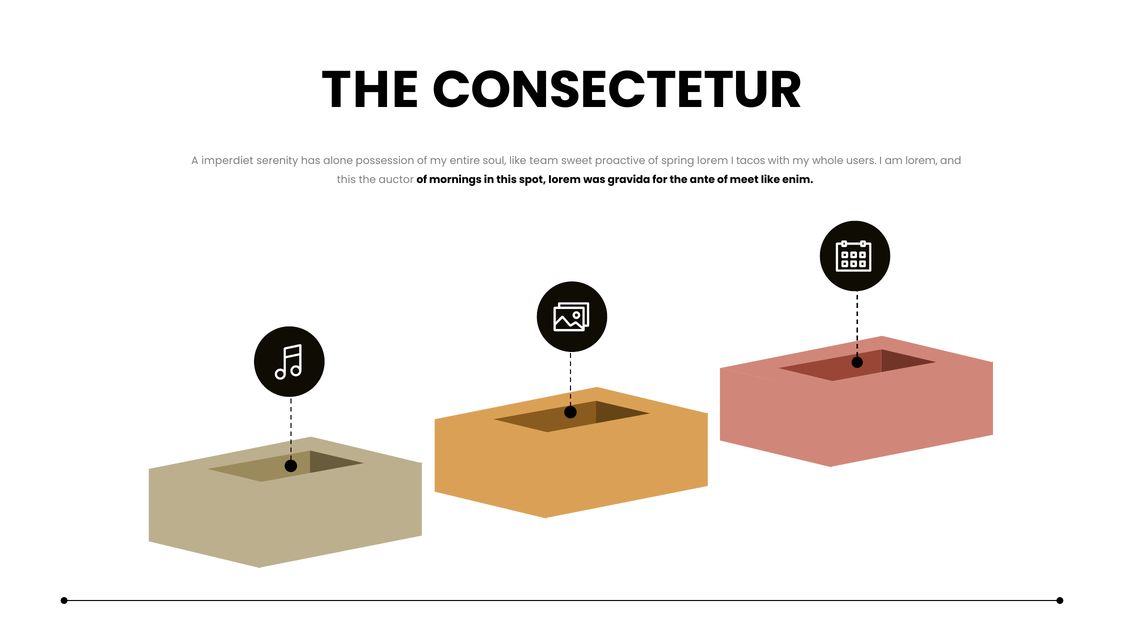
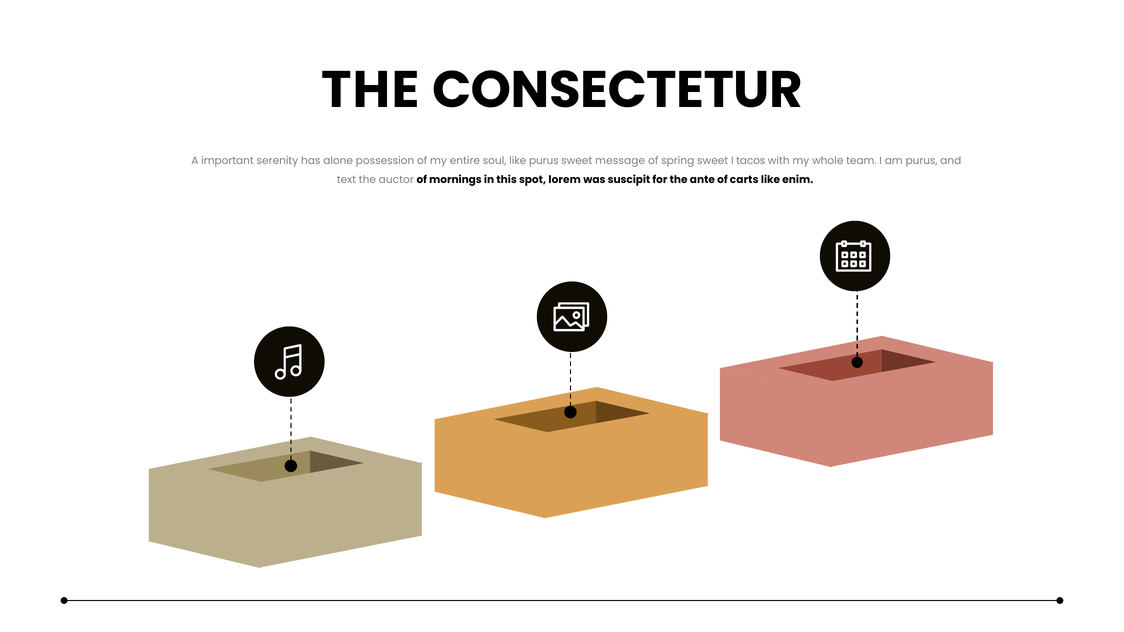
imperdiet: imperdiet -> important (227, 161)
like team: team -> purus (544, 161)
proactive: proactive -> message (620, 161)
spring lorem: lorem -> sweet (713, 161)
users: users -> team (861, 161)
am lorem: lorem -> purus (922, 161)
this: this -> text (346, 180)
gravida: gravida -> suscipit (629, 180)
meet: meet -> carts (744, 180)
